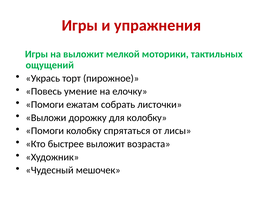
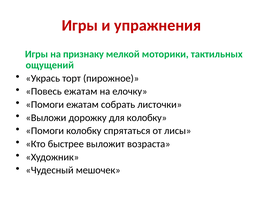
на выложит: выложит -> признаку (83, 54)
Повесь умение: умение -> ежатам (81, 92)
